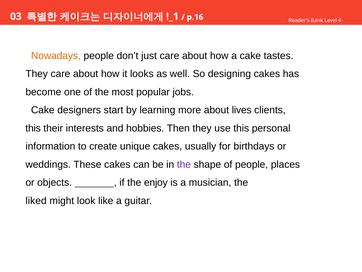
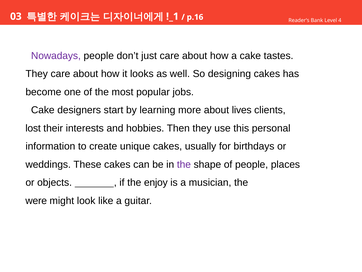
Nowadays colour: orange -> purple (56, 56)
this: this -> lost (33, 128)
liked: liked -> were (36, 200)
